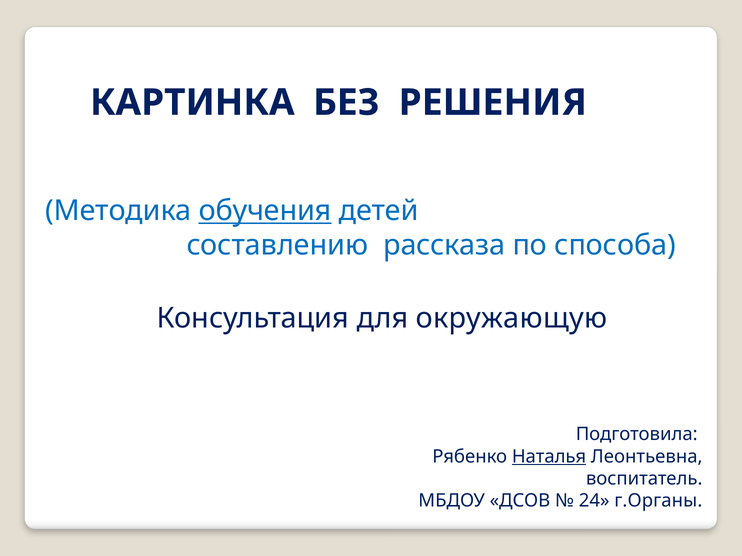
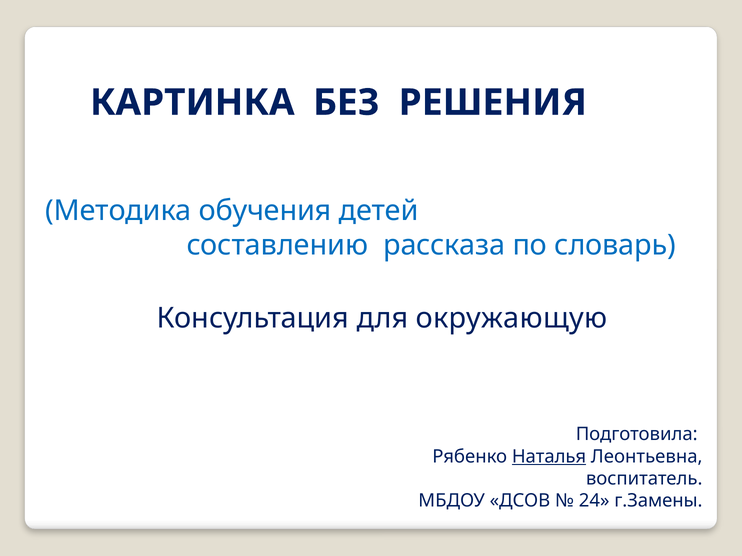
обучения underline: present -> none (265, 211)
способа: способа -> словарь (615, 246)
г.Органы: г.Органы -> г.Замены (658, 501)
